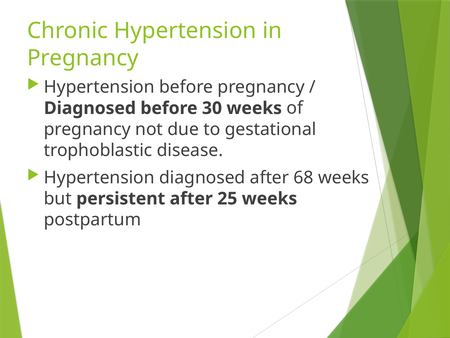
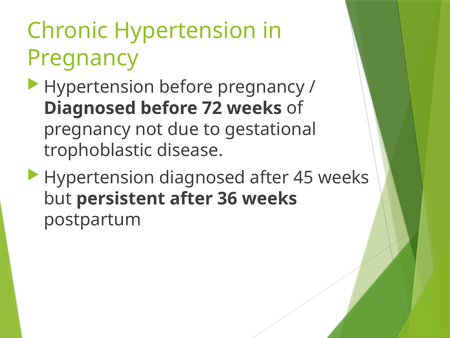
30: 30 -> 72 (212, 108)
68: 68 -> 45 (304, 177)
25: 25 -> 36 (227, 198)
